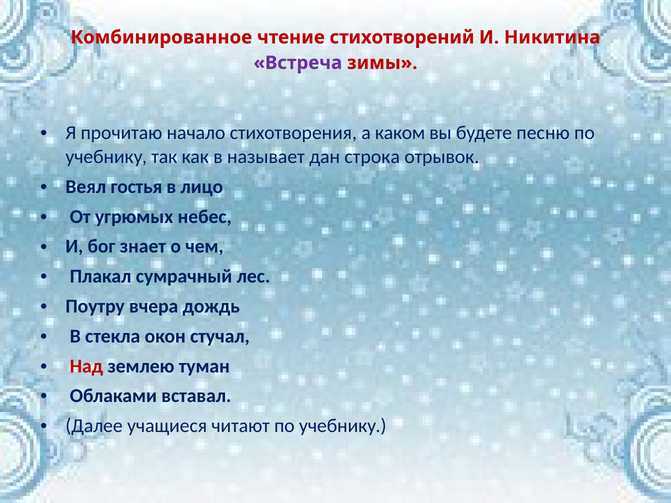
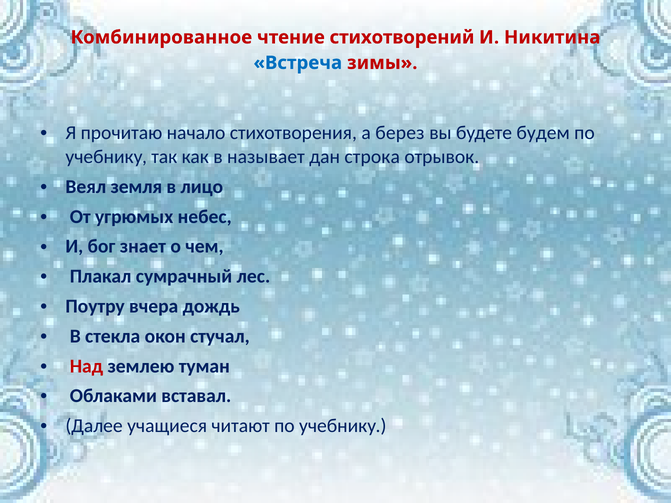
Встреча colour: purple -> blue (298, 63)
каком: каком -> берез (400, 133)
песню: песню -> будем (543, 133)
гостья: гостья -> земля (136, 187)
